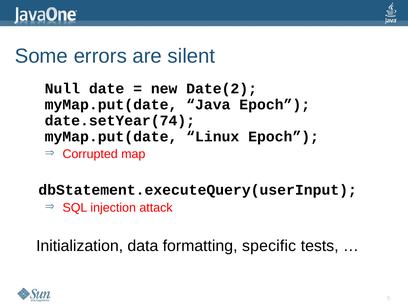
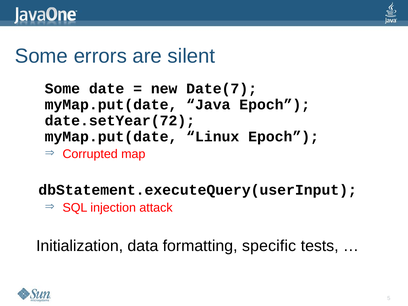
Null: Null -> Some (62, 89)
Date(2: Date(2 -> Date(7 (222, 89)
date.setYear(74: date.setYear(74 -> date.setYear(72 (120, 121)
